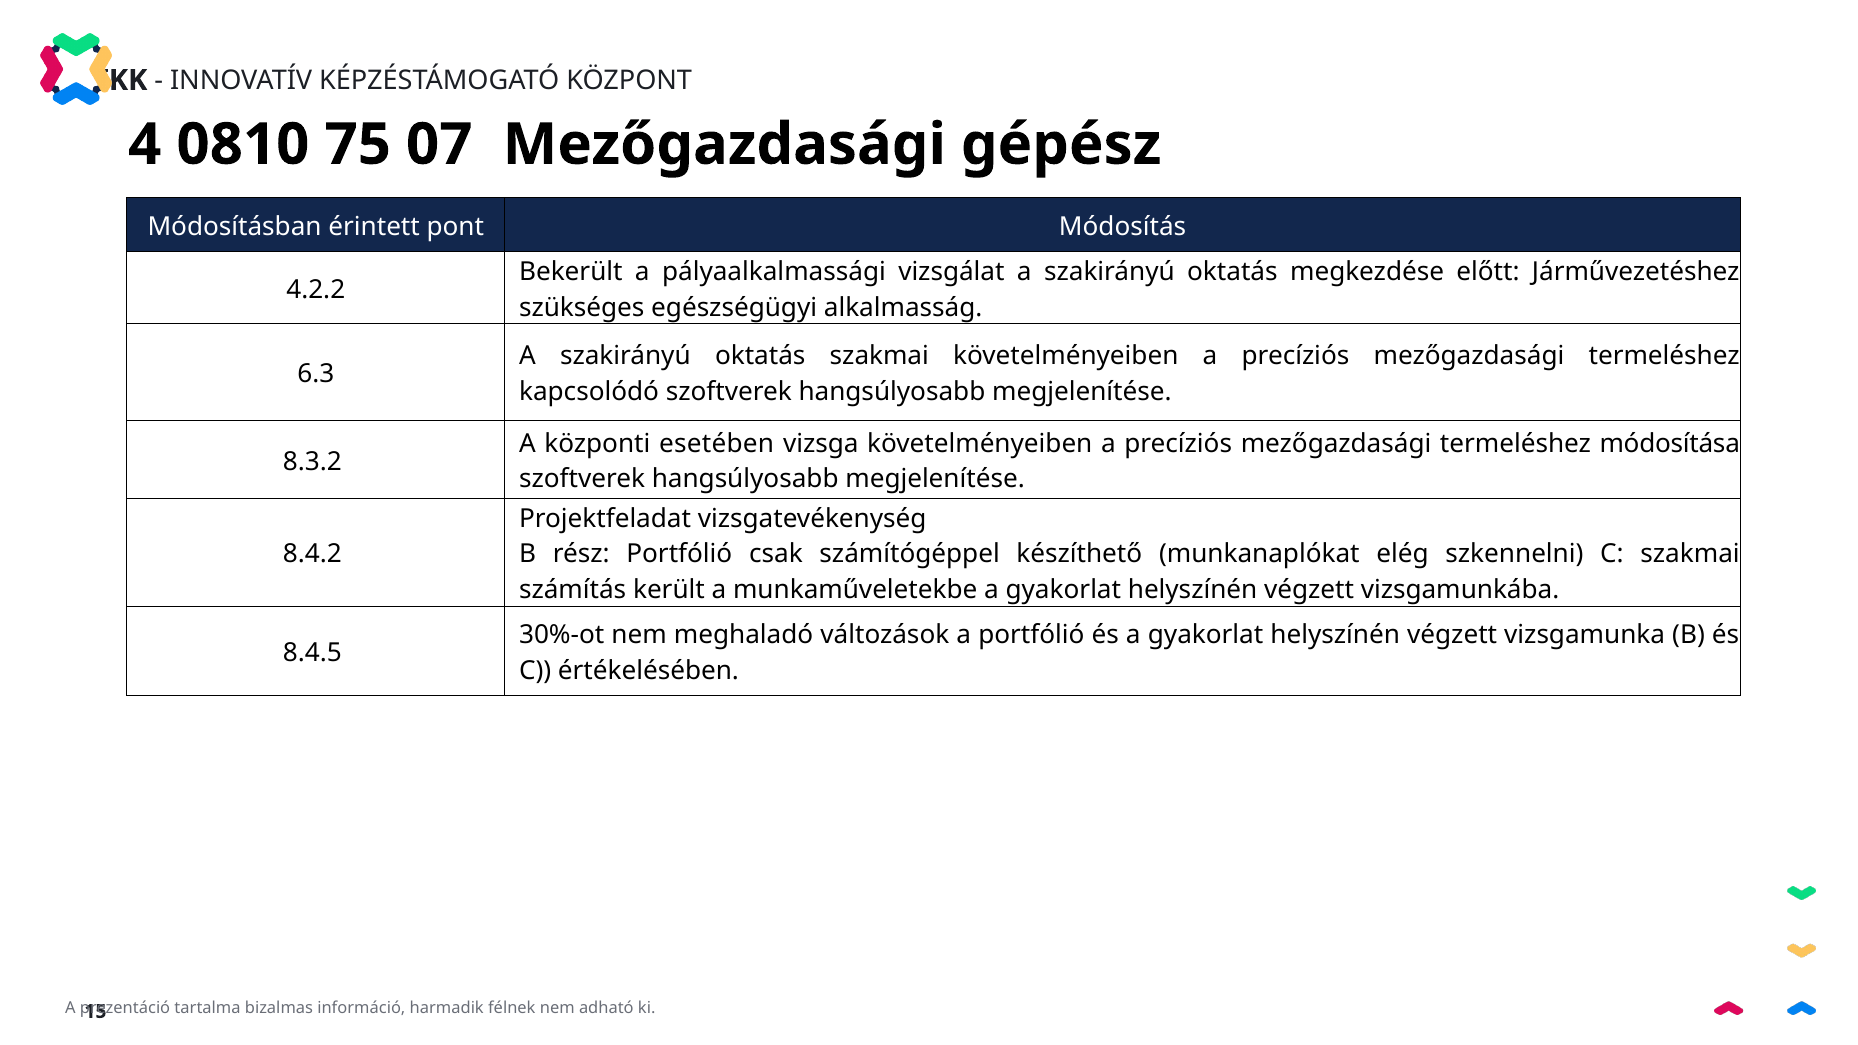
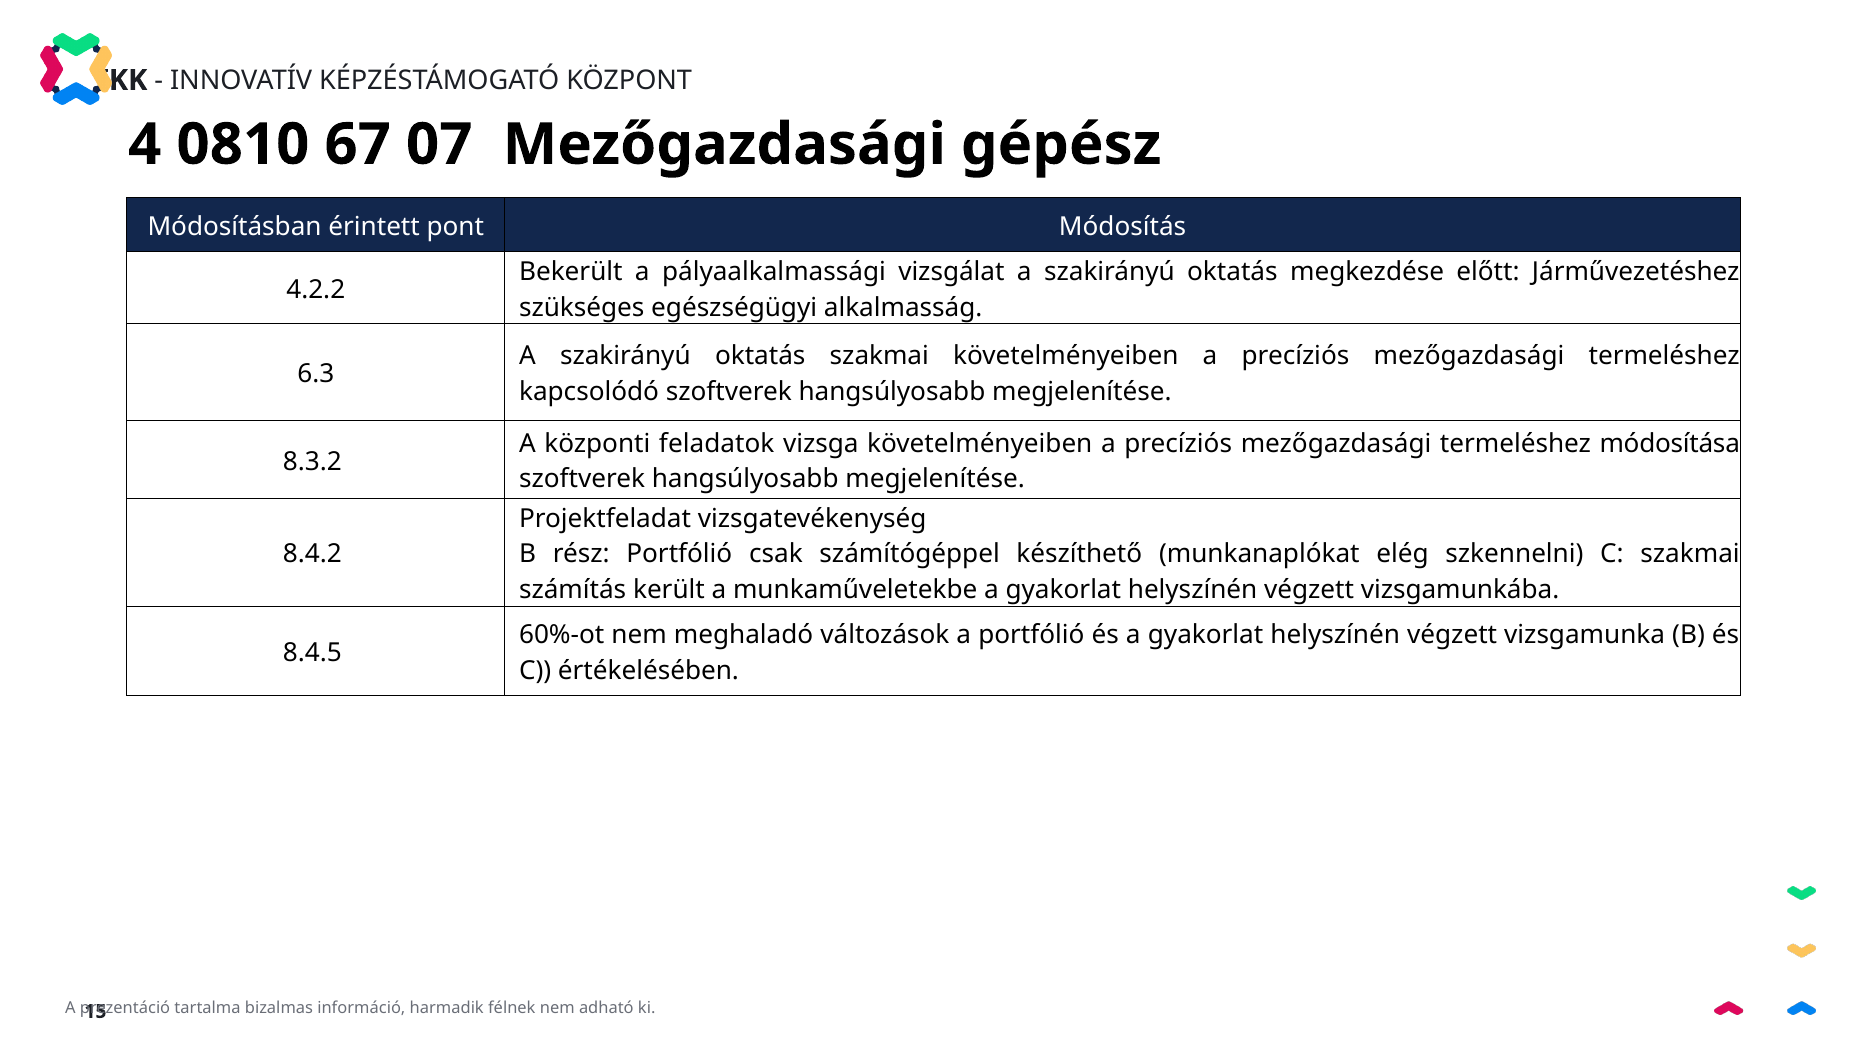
75: 75 -> 67 (358, 145)
esetében: esetében -> feladatok (717, 444)
30%-ot: 30%-ot -> 60%-ot (562, 635)
